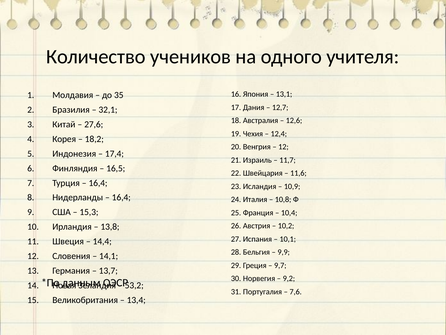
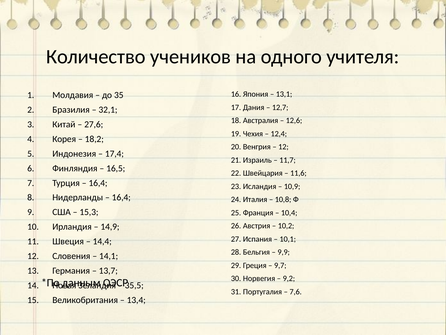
13,8: 13,8 -> 14,9 (110, 227)
53,2: 53,2 -> 35,5 (134, 285)
